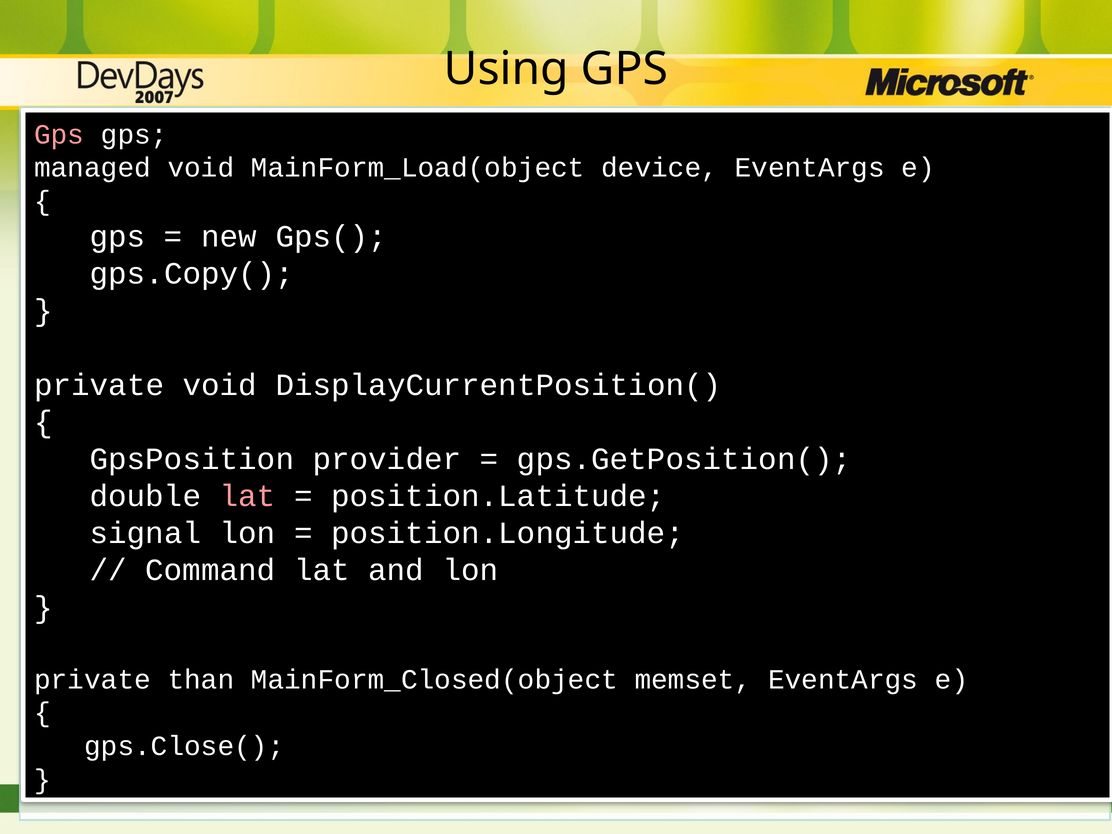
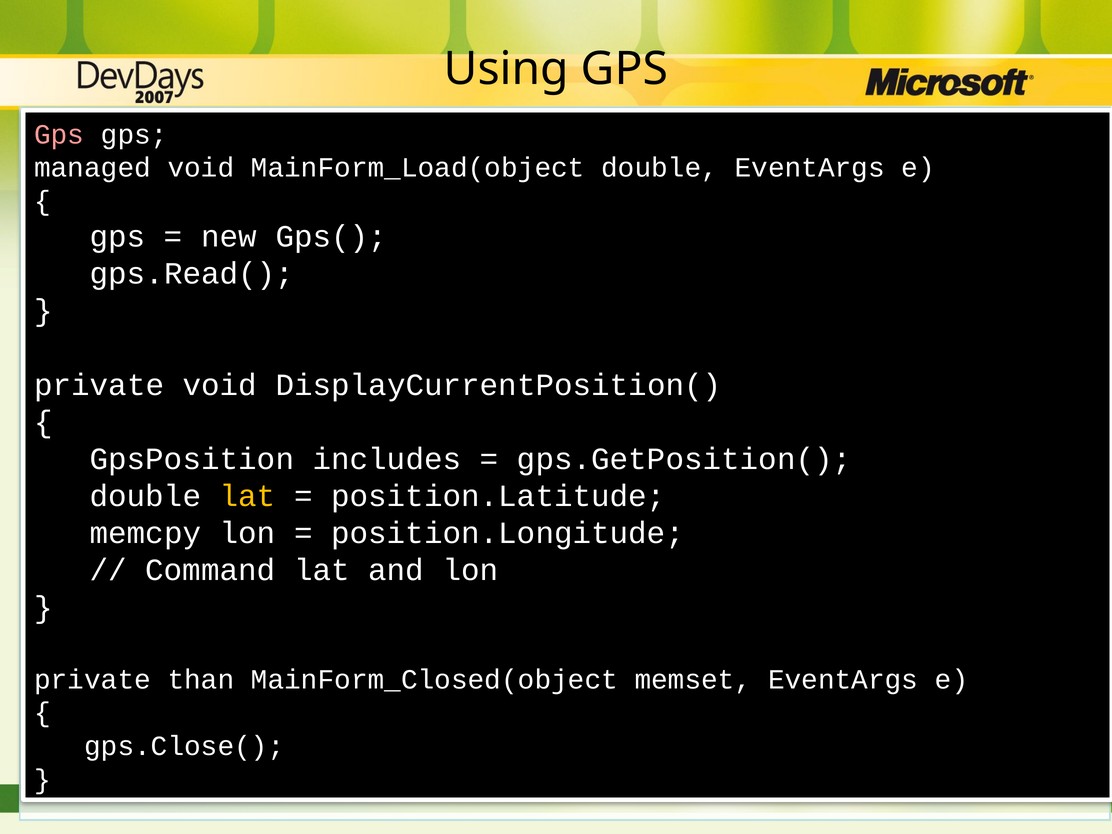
MainForm_Load(object device: device -> double (660, 168)
gps.Copy(: gps.Copy( -> gps.Read( (192, 274)
provider: provider -> includes (387, 459)
lat colour: pink -> yellow (248, 496)
signal: signal -> memcpy (145, 533)
